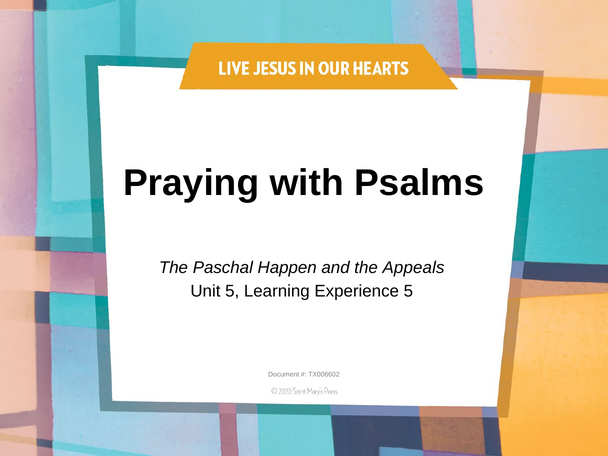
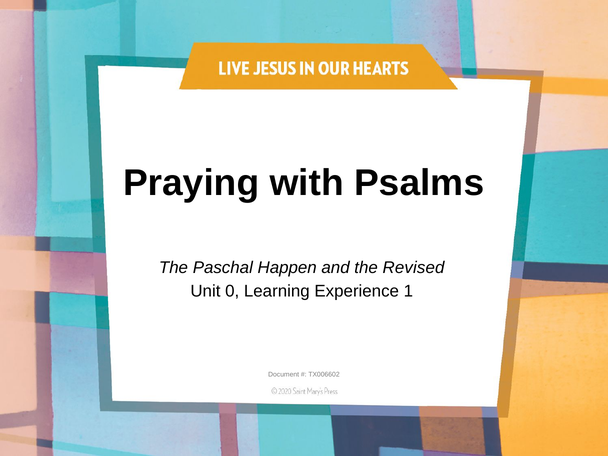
Appeals: Appeals -> Revised (414, 268)
Unit 5: 5 -> 0 (232, 291)
Experience 5: 5 -> 1 (408, 291)
